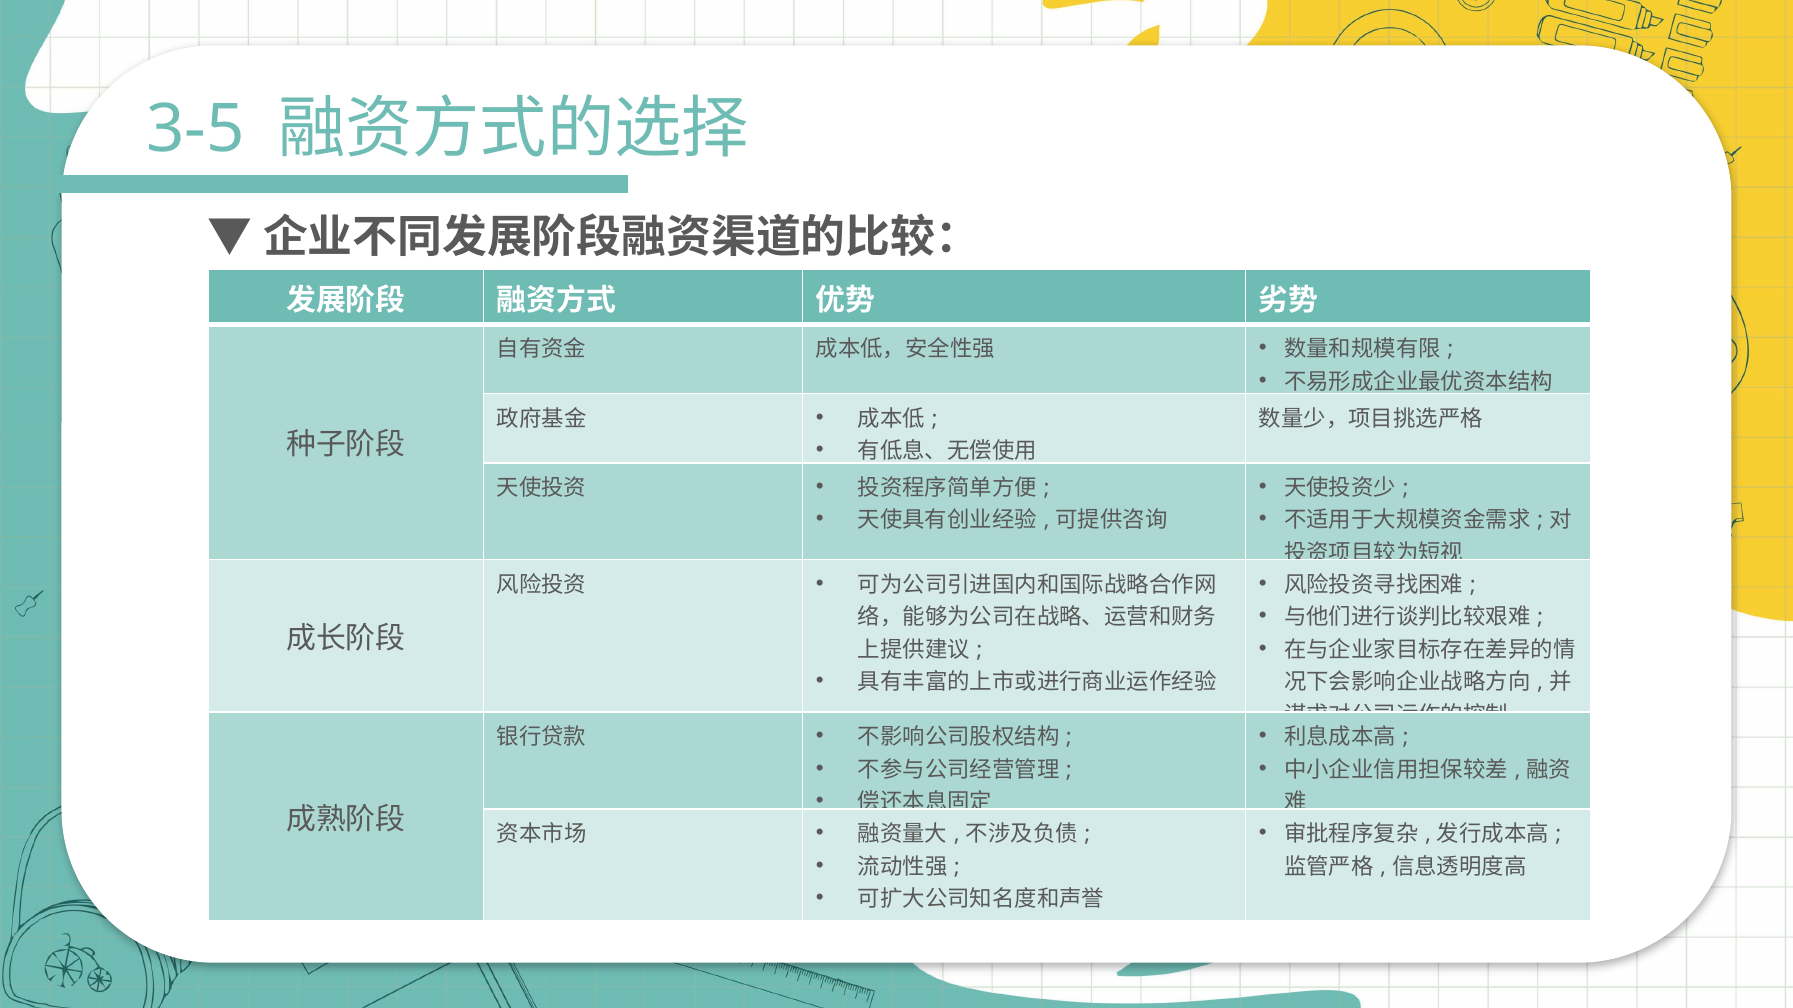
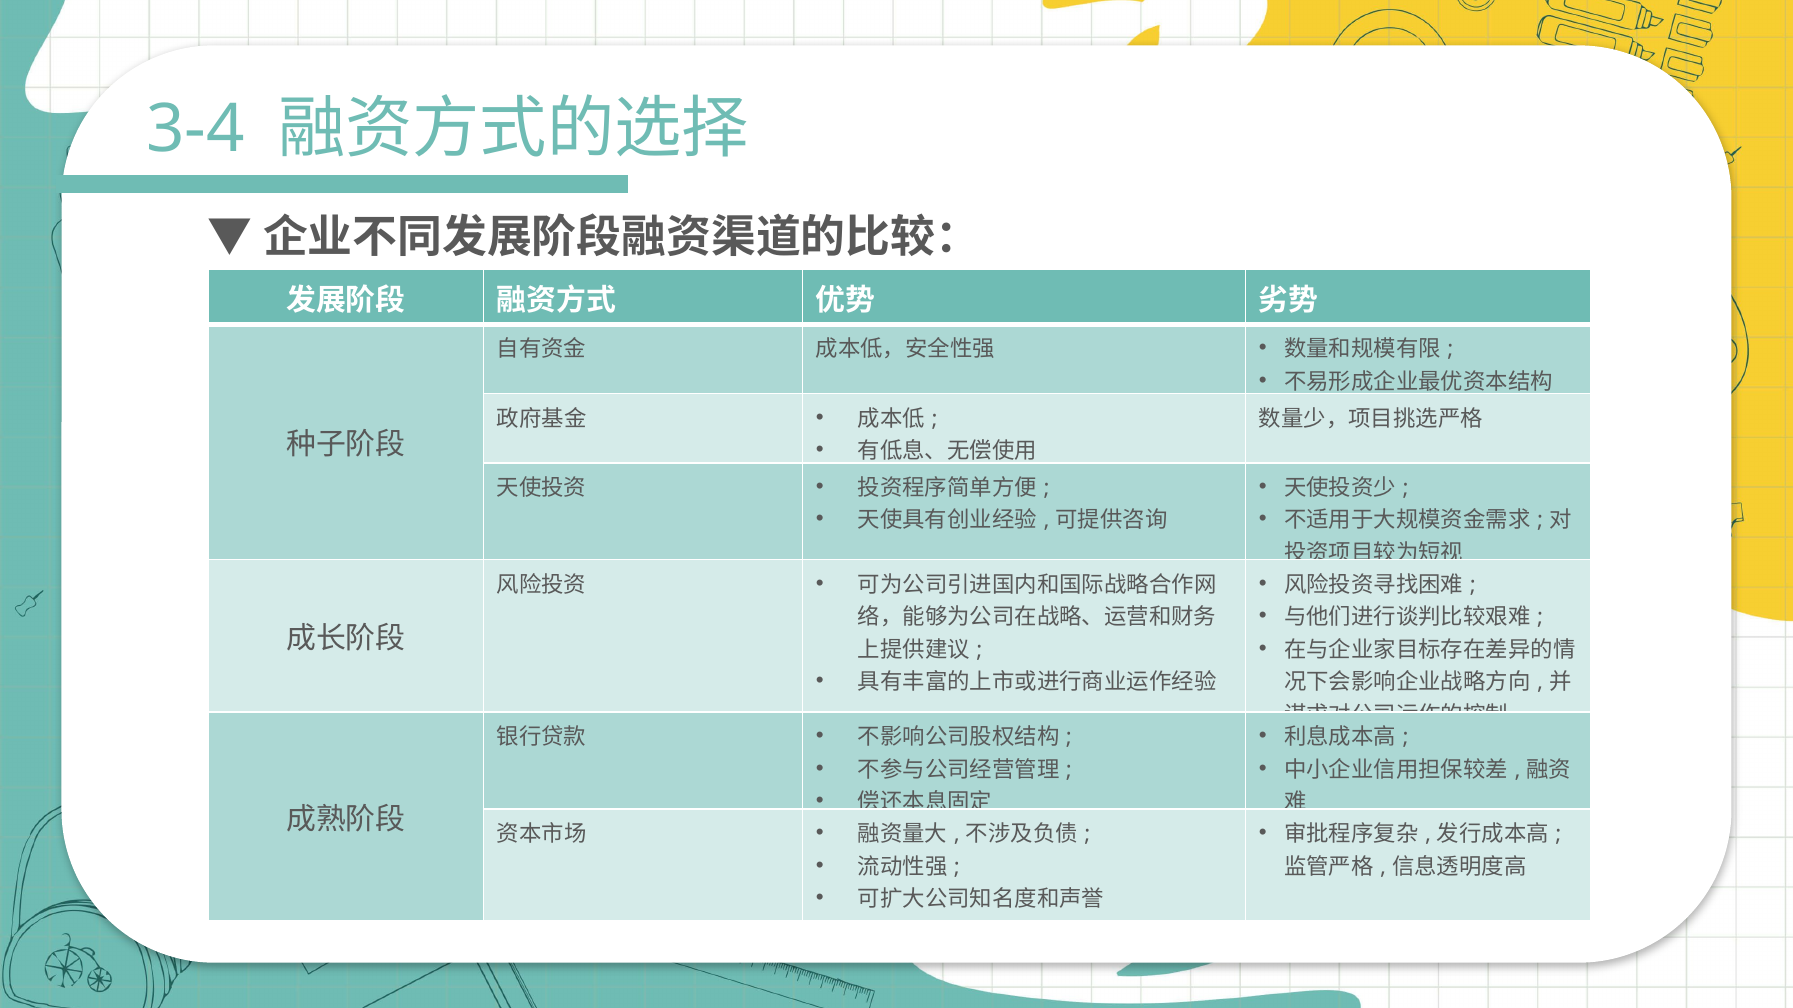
3-5: 3-5 -> 3-4 (195, 130)
